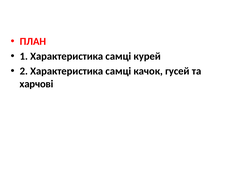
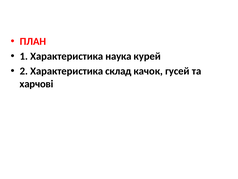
1 Характеристика самці: самці -> наука (118, 56)
2 Характеристика самці: самці -> склад (118, 71)
